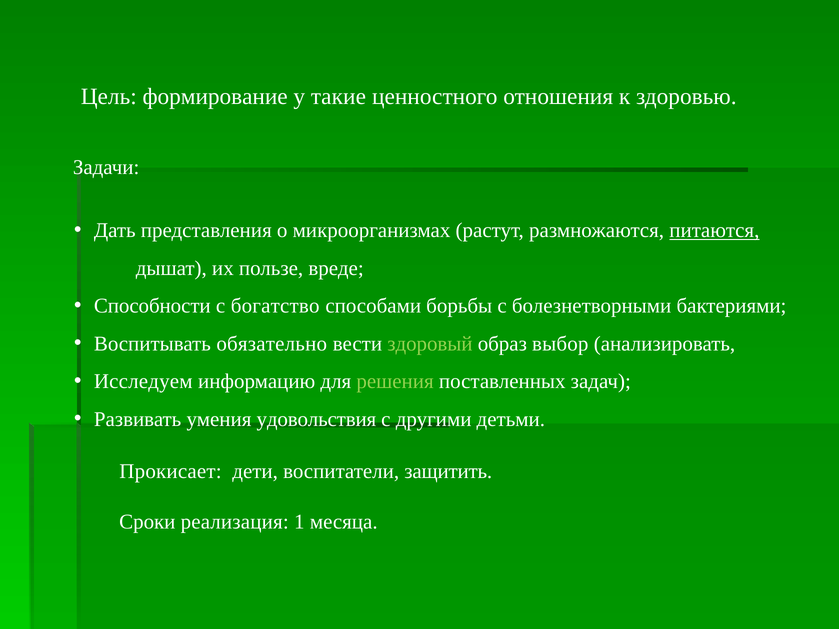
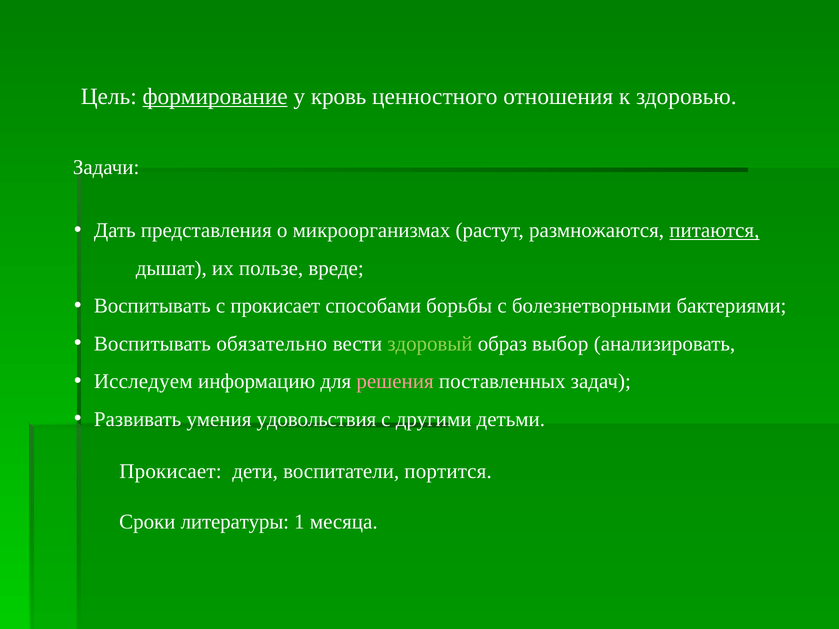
формирование underline: none -> present (215, 97)
такие: такие -> кровь (339, 97)
Способности: Способности -> Воспитывать (152, 306)
с богатство: богатство -> прокисает (275, 306)
решения colour: light green -> pink (395, 382)
защитить: защитить -> портится (448, 472)
реализация: реализация -> литературы (235, 522)
